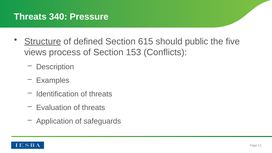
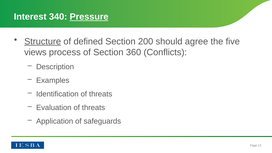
Threats: Threats -> Interest (30, 17)
Pressure underline: none -> present (89, 17)
615: 615 -> 200 (146, 41)
public: public -> agree (197, 41)
153: 153 -> 360 (134, 52)
